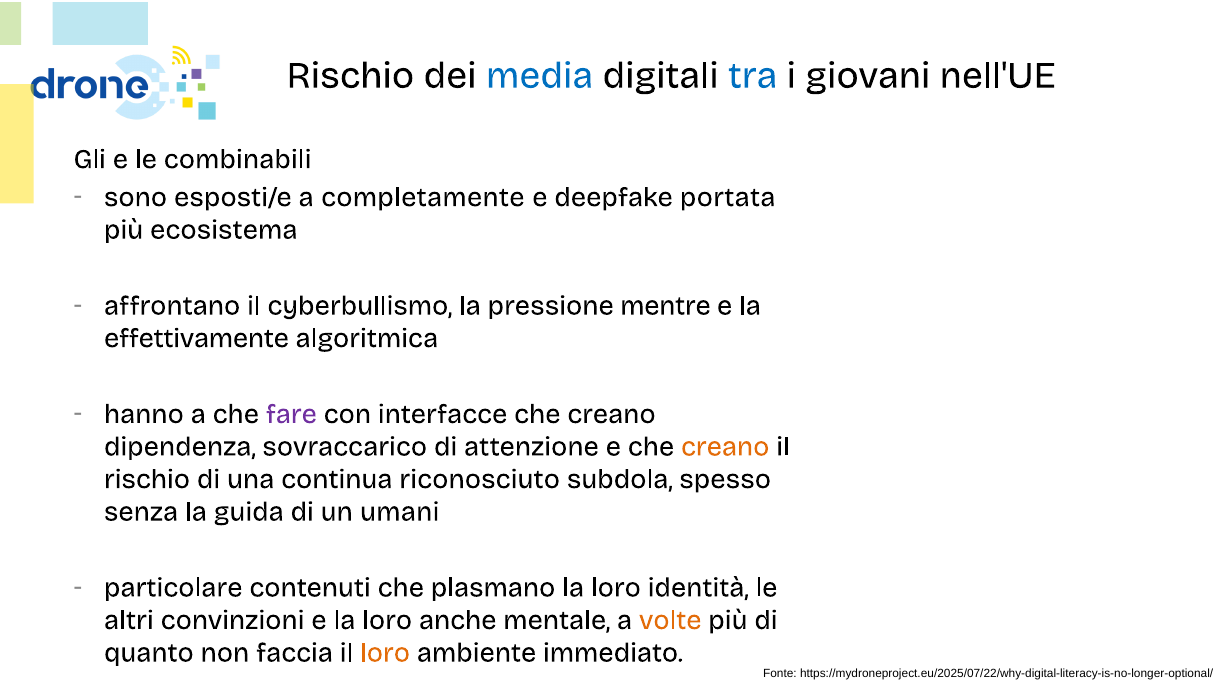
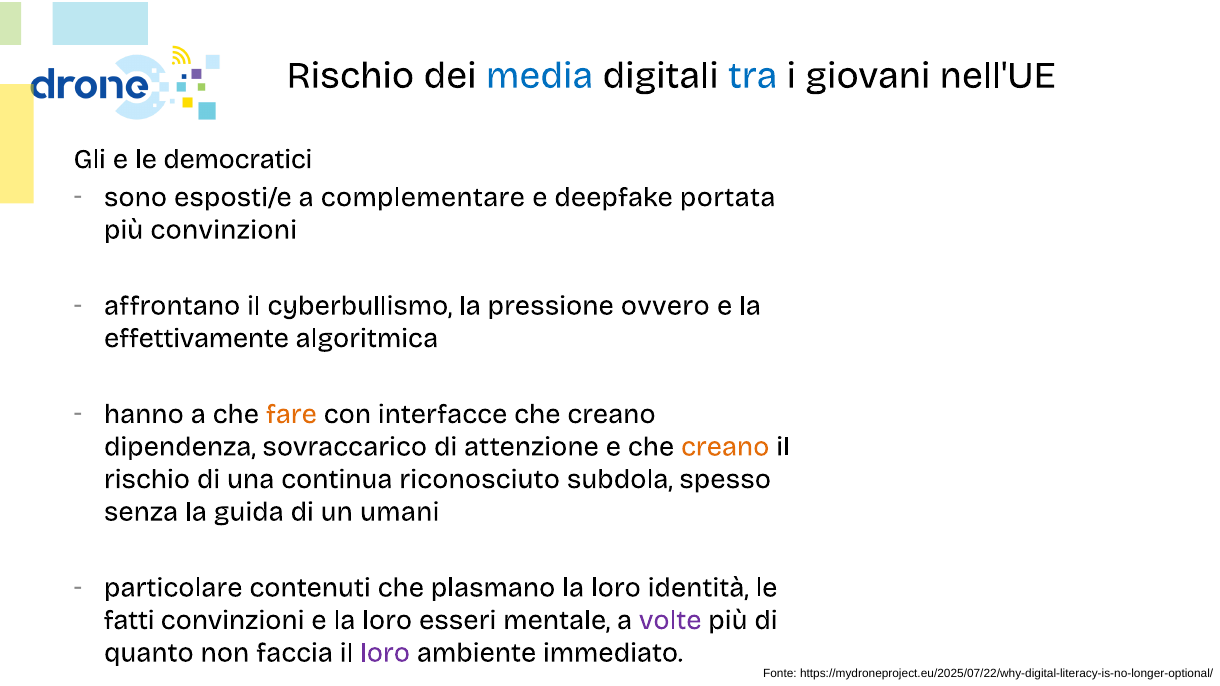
combinabili: combinabili -> democratici (238, 159)
completamente: completamente -> complementare (423, 197)
più ecosistema: ecosistema -> convinzioni (224, 230)
mentre: mentre -> ovvero (665, 306)
fare colour: purple -> orange (291, 414)
altri: altri -> fatti (129, 620)
anche: anche -> esseri (458, 620)
volte colour: orange -> purple (670, 620)
loro colour: orange -> purple (385, 653)
